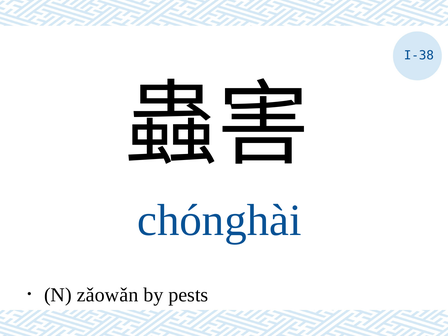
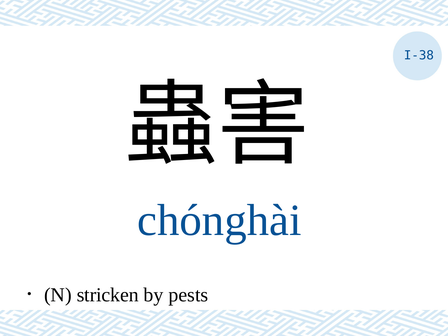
zǎowǎn: zǎowǎn -> stricken (108, 295)
